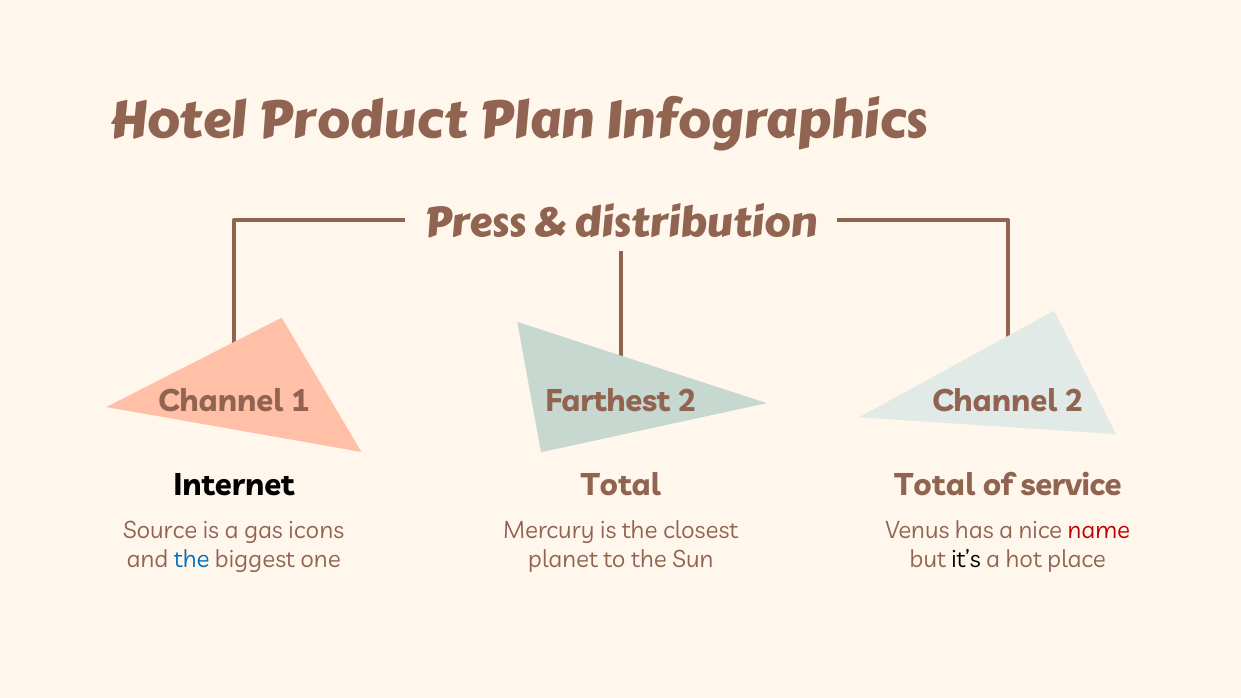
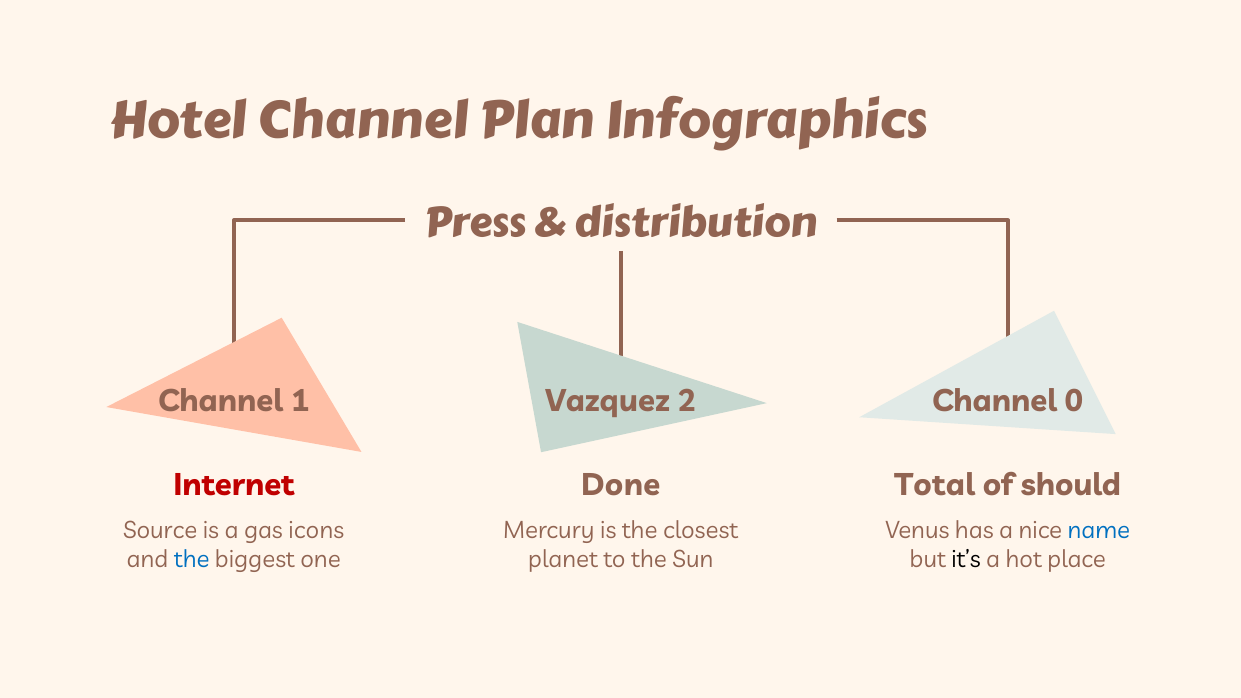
Hotel Product: Product -> Channel (363, 120)
Farthest: Farthest -> Vazquez (607, 401)
Channel 2: 2 -> 0 (1074, 401)
Internet colour: black -> red (234, 485)
Total: Total -> Done (621, 485)
service: service -> should (1071, 485)
name colour: red -> blue (1099, 530)
